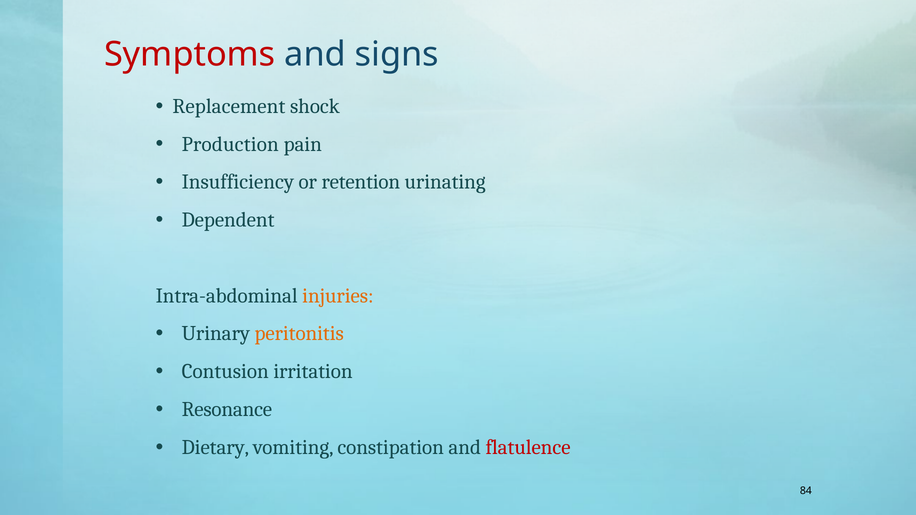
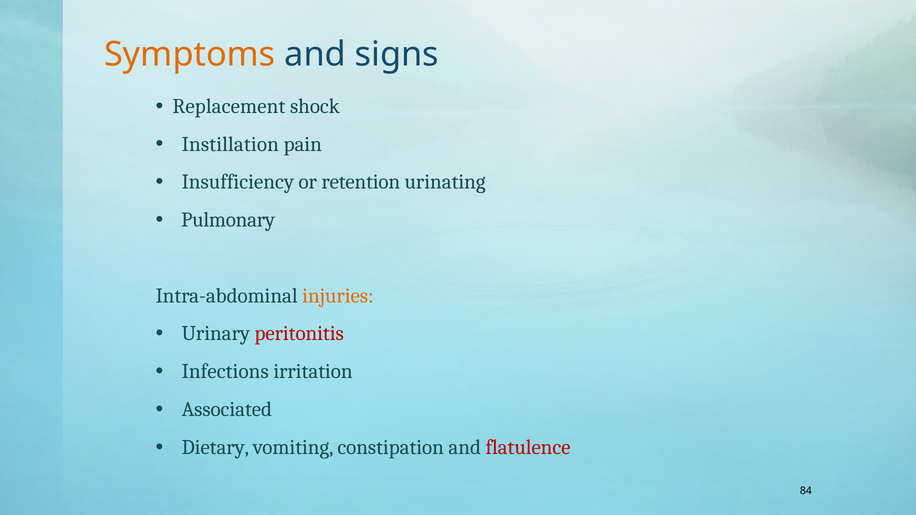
Symptoms colour: red -> orange (190, 54)
Production: Production -> Instillation (230, 144)
Dependent: Dependent -> Pulmonary (228, 220)
peritonitis colour: orange -> red (299, 334)
Contusion: Contusion -> Infections (225, 372)
Resonance: Resonance -> Associated (227, 410)
